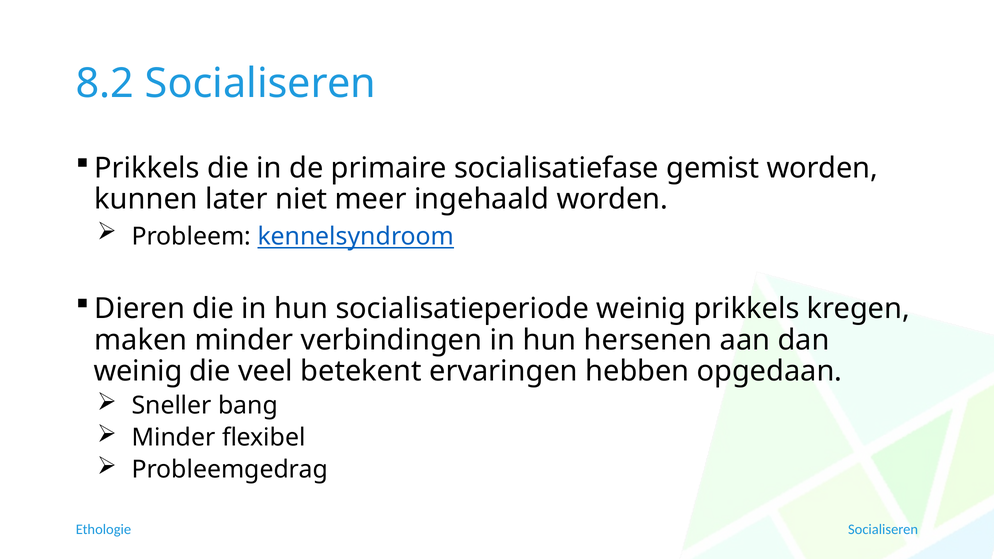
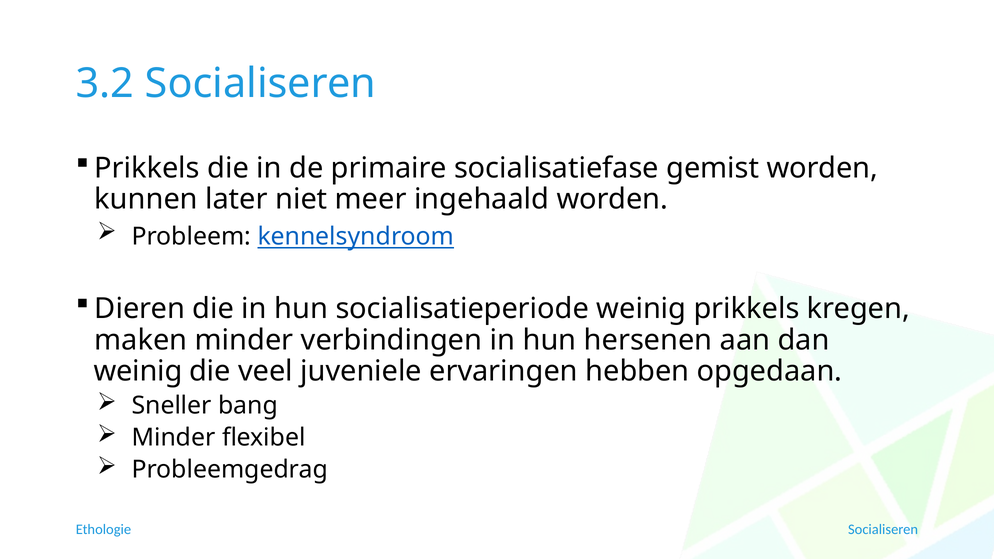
8.2: 8.2 -> 3.2 (105, 84)
betekent: betekent -> juveniele (361, 371)
